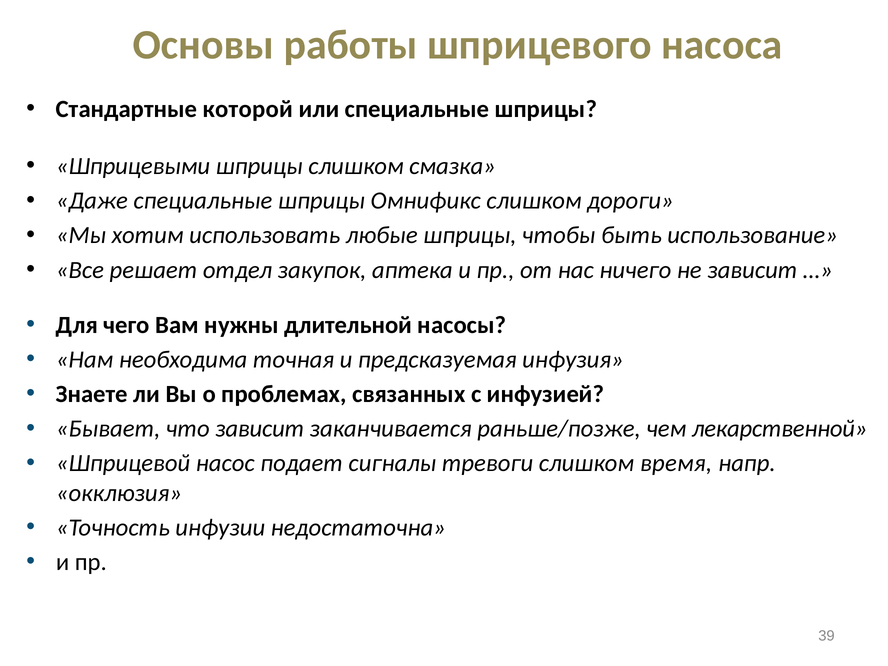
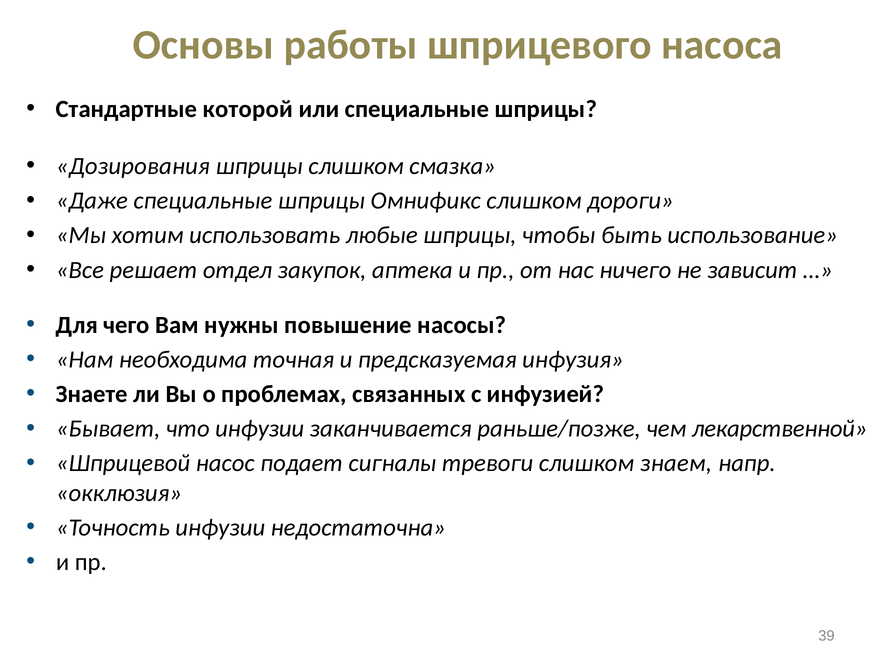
Шприцевыми: Шприцевыми -> Дозирования (133, 166)
длительной: длительной -> повышение (348, 325)
что зависит: зависит -> инфузии (260, 429)
время: время -> знаем (676, 463)
